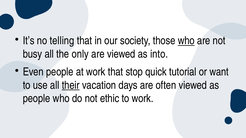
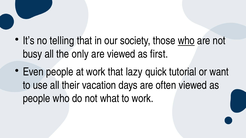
into: into -> first (159, 54)
stop: stop -> lazy (134, 72)
their underline: present -> none (71, 85)
ethic: ethic -> what (110, 99)
